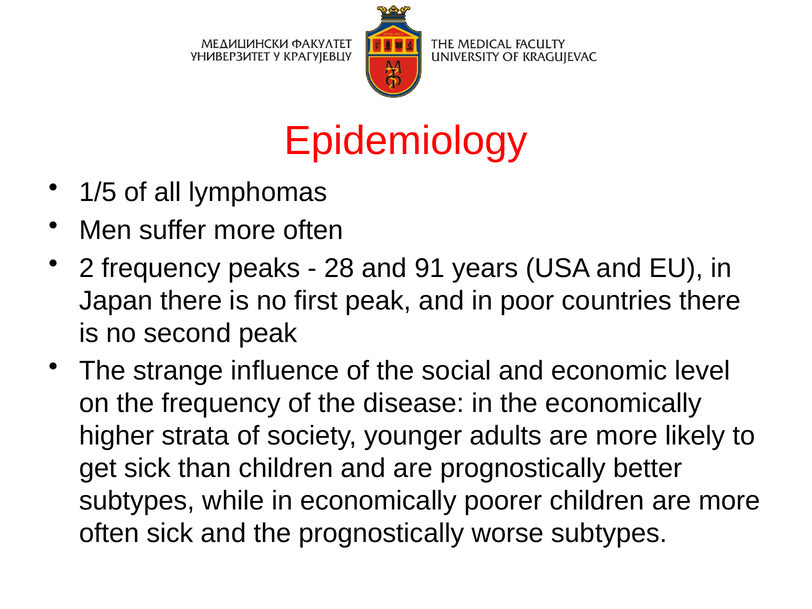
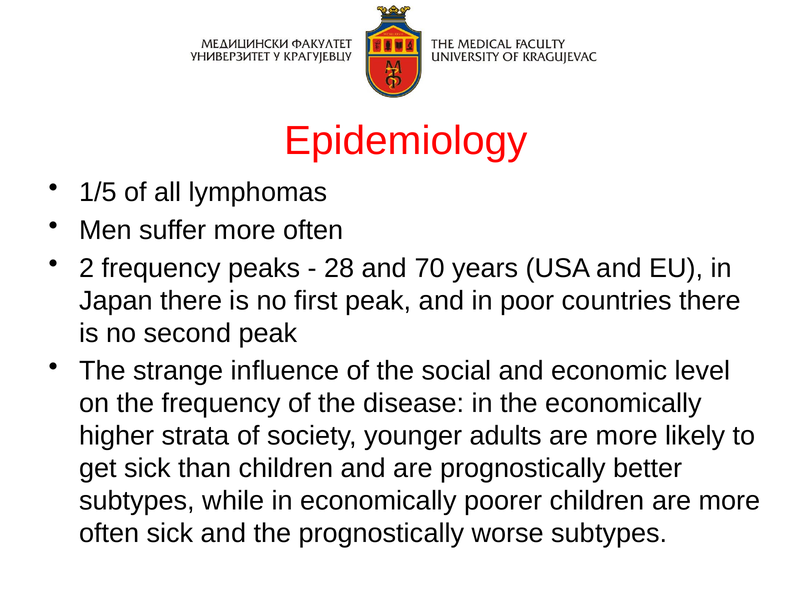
91: 91 -> 70 (430, 268)
